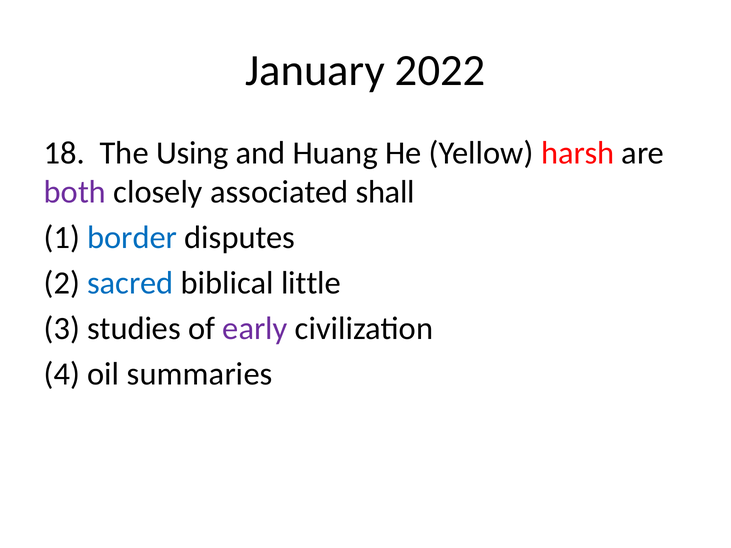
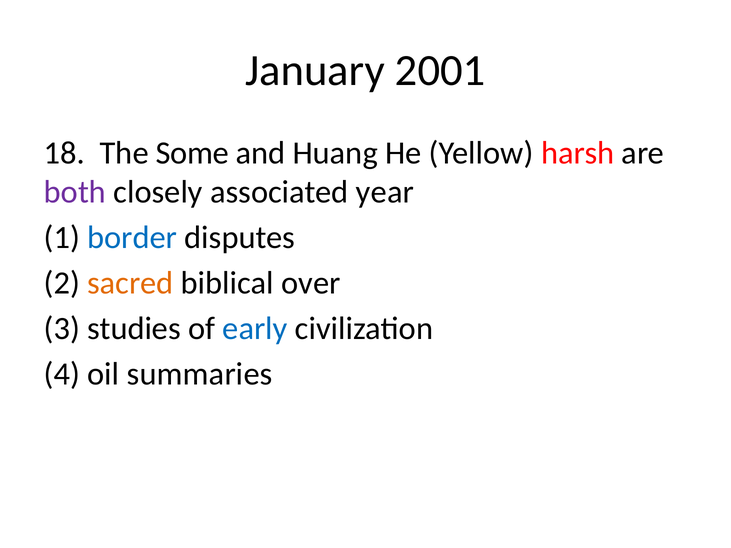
2022: 2022 -> 2001 (440, 71)
Using: Using -> Some (192, 153)
shall: shall -> year (385, 192)
sacred colour: blue -> orange (130, 283)
little: little -> over (311, 283)
early colour: purple -> blue (255, 329)
